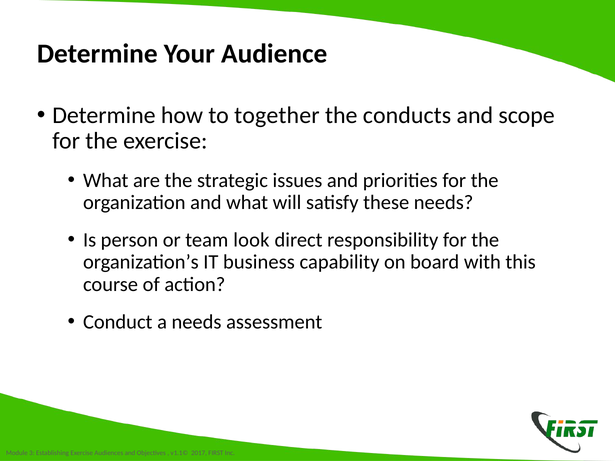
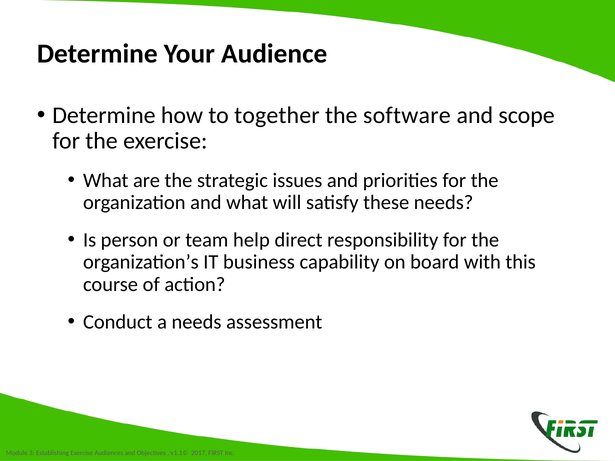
conducts: conducts -> software (407, 115)
look: look -> help (251, 240)
